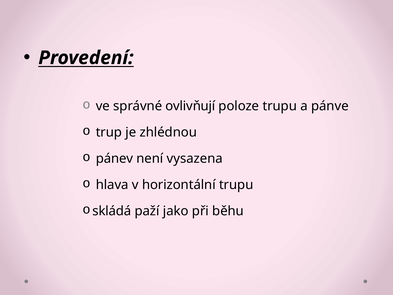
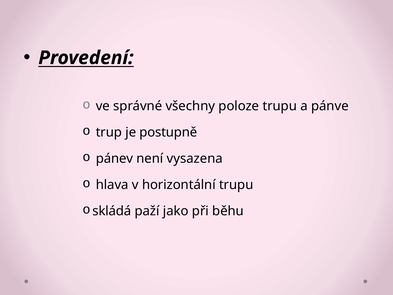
ovlivňují: ovlivňují -> všechny (190, 106)
zhlédnou: zhlédnou -> postupně (168, 132)
